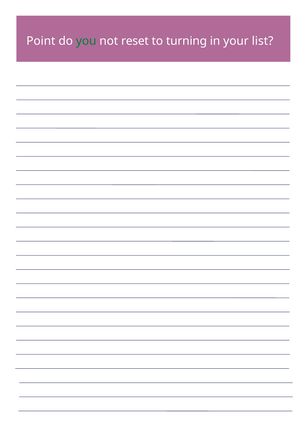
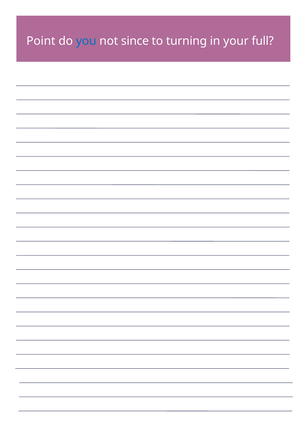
you colour: green -> blue (86, 41)
reset: reset -> since (135, 41)
list: list -> full (263, 41)
